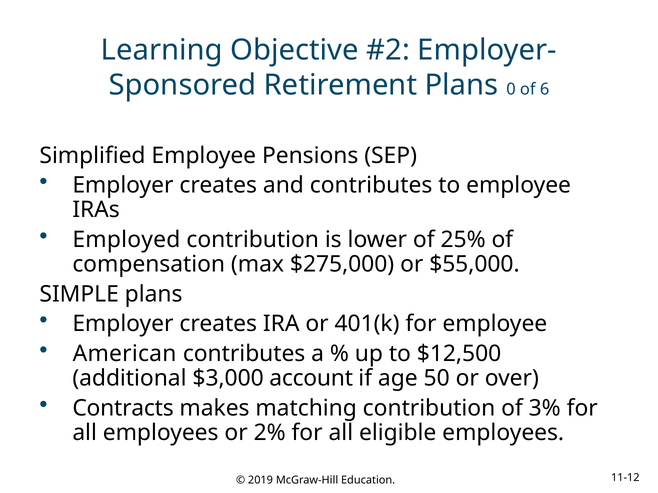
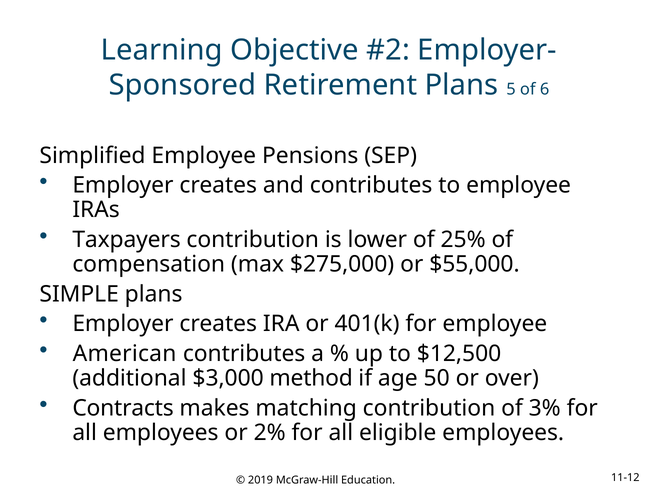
0: 0 -> 5 (511, 90)
Employed: Employed -> Taxpayers (127, 240)
account: account -> method (311, 379)
